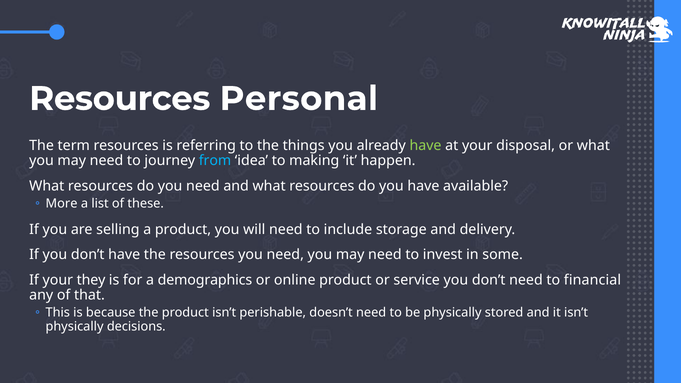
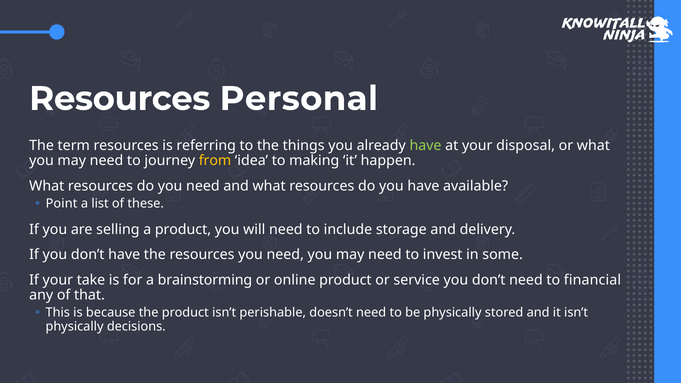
from colour: light blue -> yellow (215, 161)
More: More -> Point (62, 203)
they: they -> take (91, 280)
demographics: demographics -> brainstorming (205, 280)
